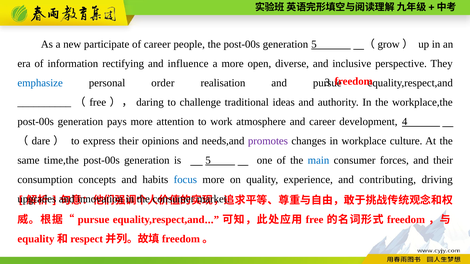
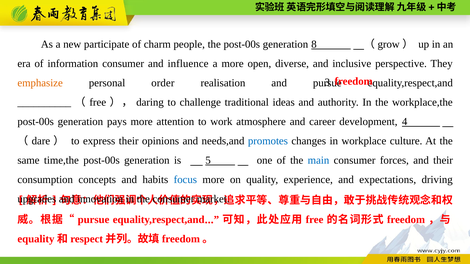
of career: career -> charm (157, 44)
generation 5: 5 -> 8 (314, 44)
information rectifying: rectifying -> consumer (123, 64)
emphasize colour: blue -> orange (40, 83)
promotes colour: purple -> blue (268, 141)
contributing: contributing -> expectations (388, 180)
